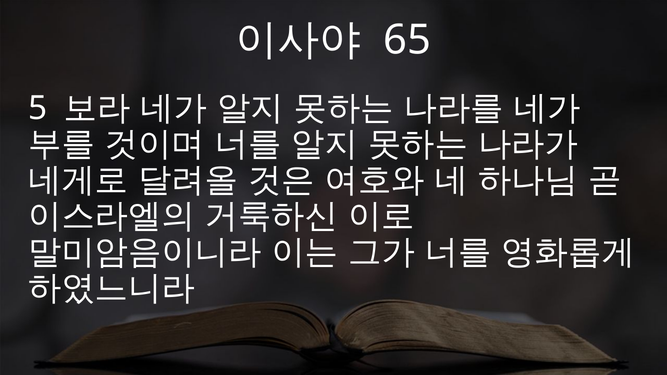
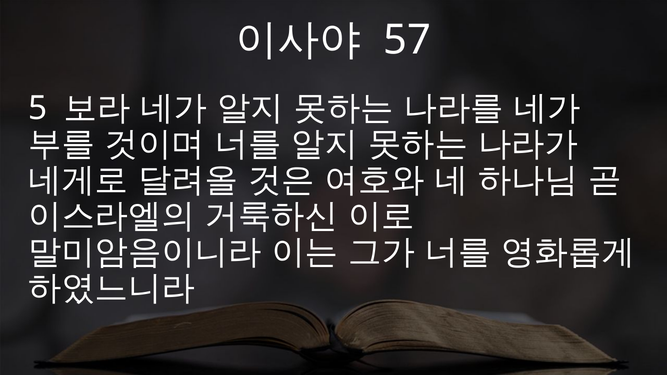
65: 65 -> 57 (407, 40)
